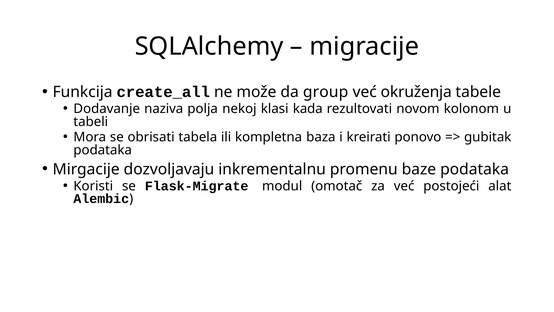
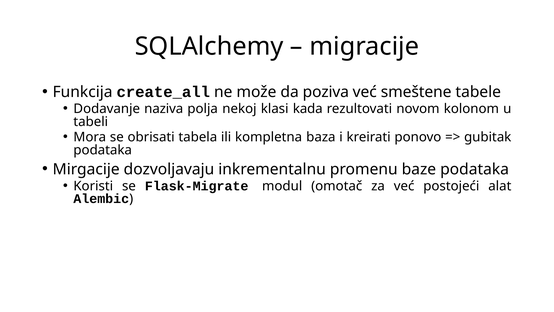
group: group -> poziva (326, 92)
okruženja: okruženja -> smeštene (416, 92)
